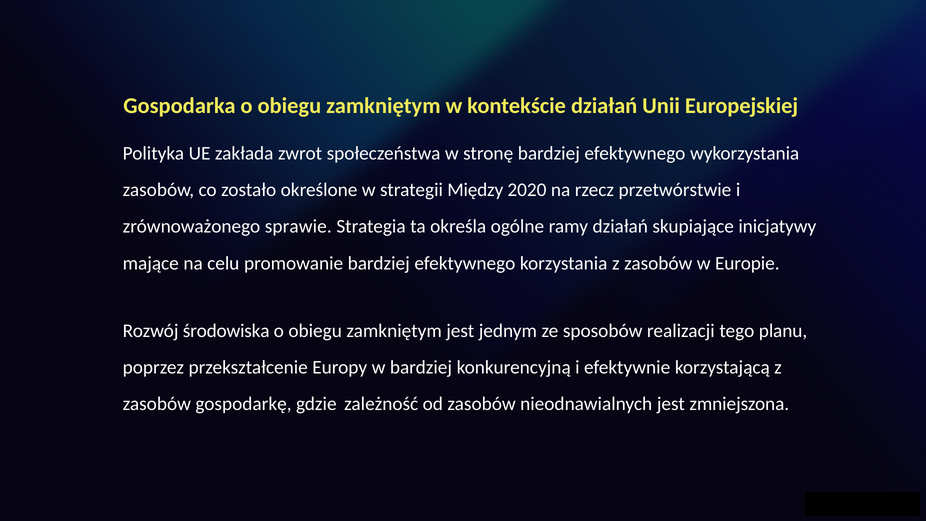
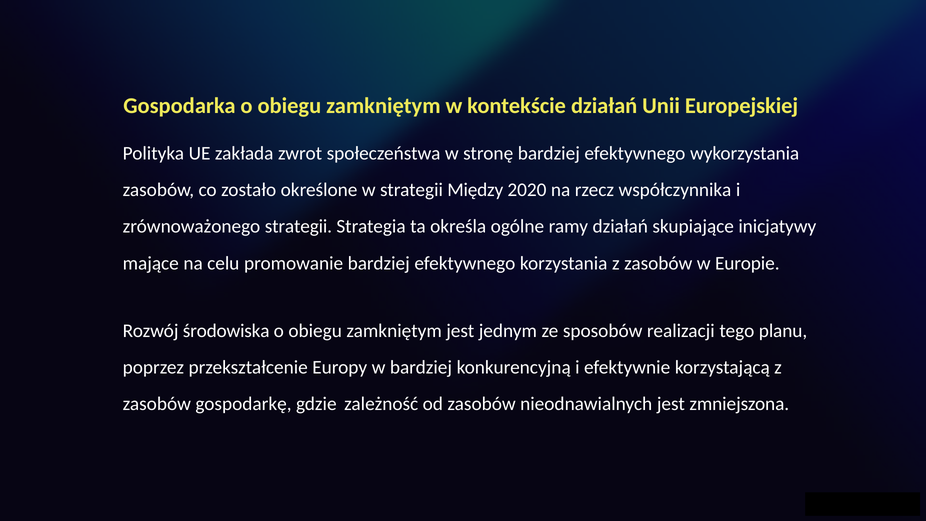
przetwórstwie: przetwórstwie -> współczynnika (675, 190)
zrównoważonego sprawie: sprawie -> strategii (298, 227)
